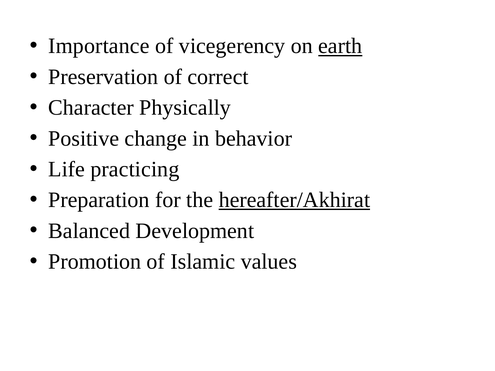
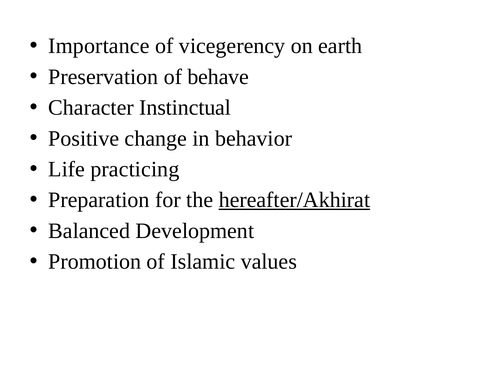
earth underline: present -> none (340, 46)
correct: correct -> behave (218, 77)
Physically: Physically -> Instinctual (185, 108)
